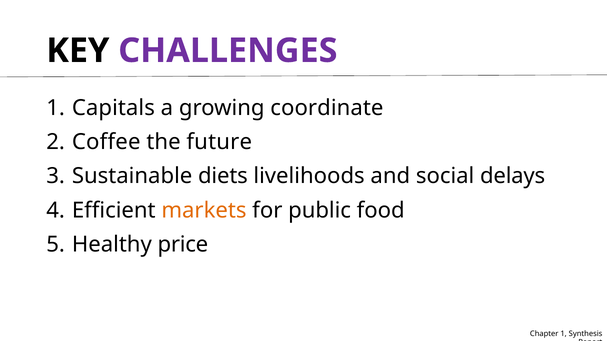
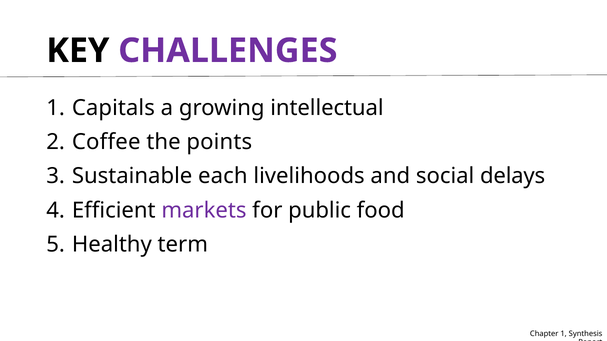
coordinate: coordinate -> intellectual (327, 108)
future: future -> points (219, 142)
diets: diets -> each (223, 176)
markets colour: orange -> purple (204, 210)
price: price -> term (183, 245)
